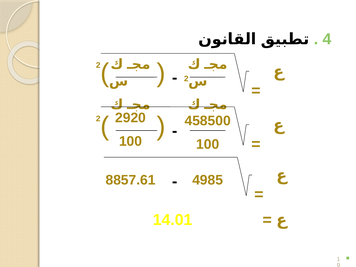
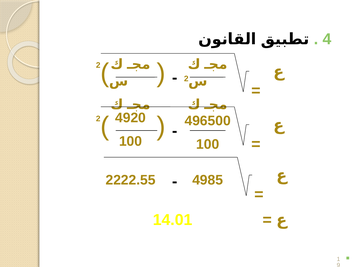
2920: 2920 -> 4920 (131, 118)
458500: 458500 -> 496500 (208, 121)
8857.61: 8857.61 -> 2222.55 (131, 180)
